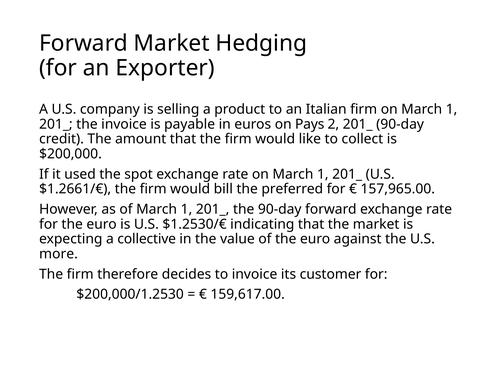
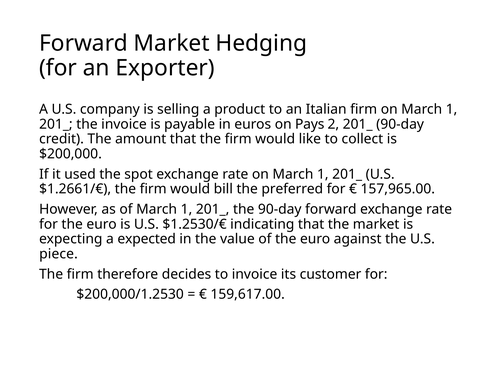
collective: collective -> expected (147, 239)
more: more -> piece (59, 254)
